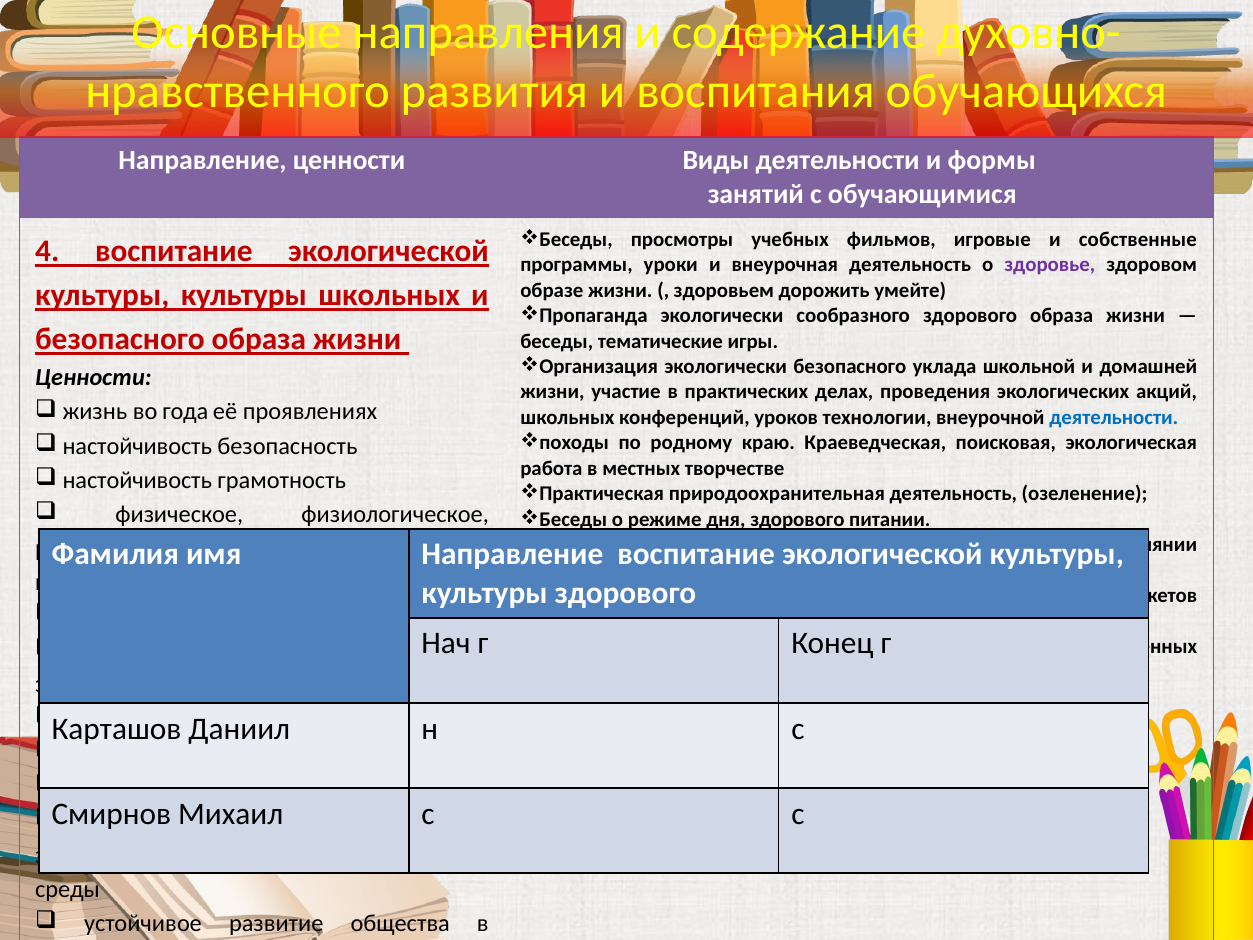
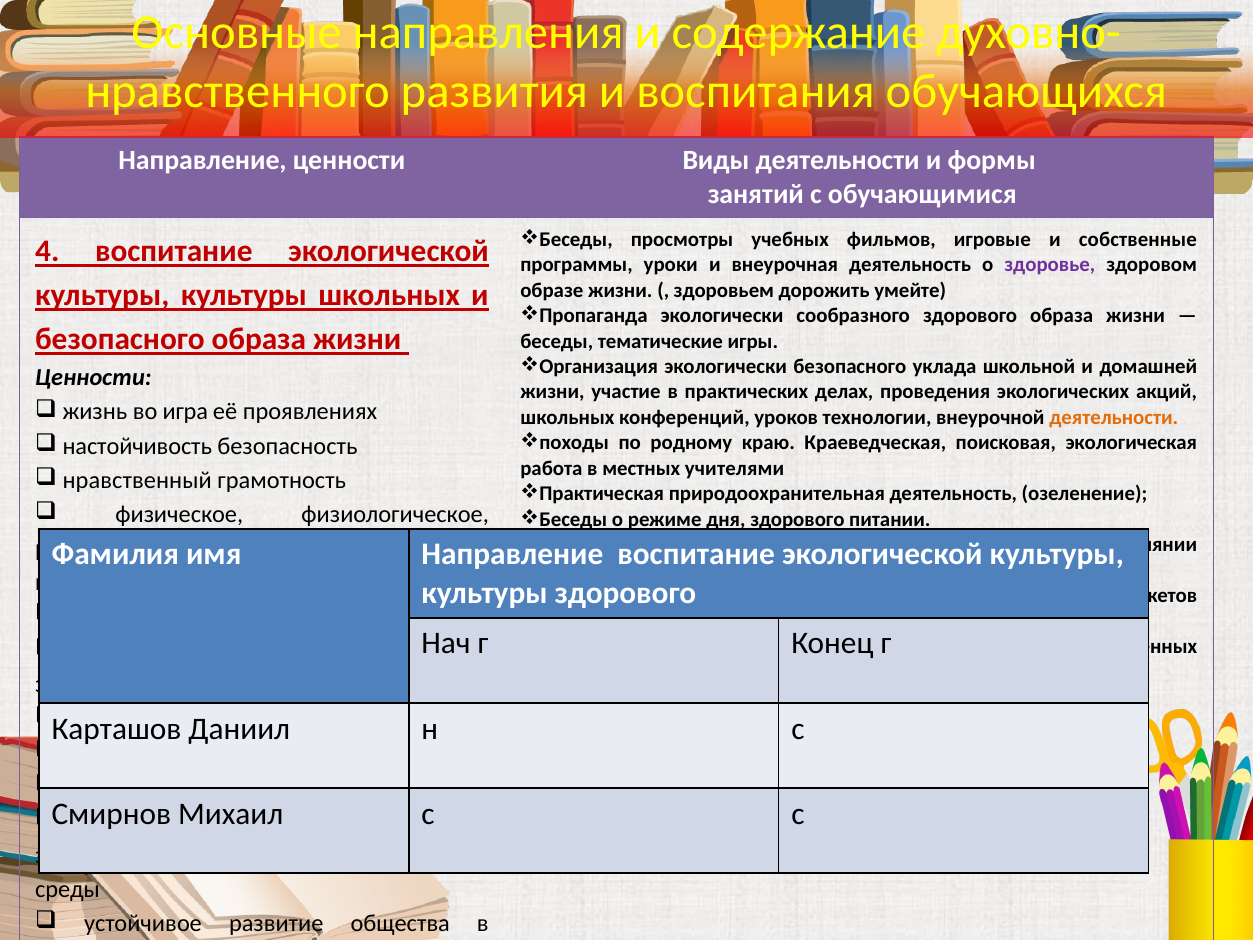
года: года -> игра (185, 412)
деятельности colour: blue -> orange (1114, 417)
творчестве: творчестве -> учителями (735, 468)
настойчивость: настойчивость -> нравственный (137, 480)
